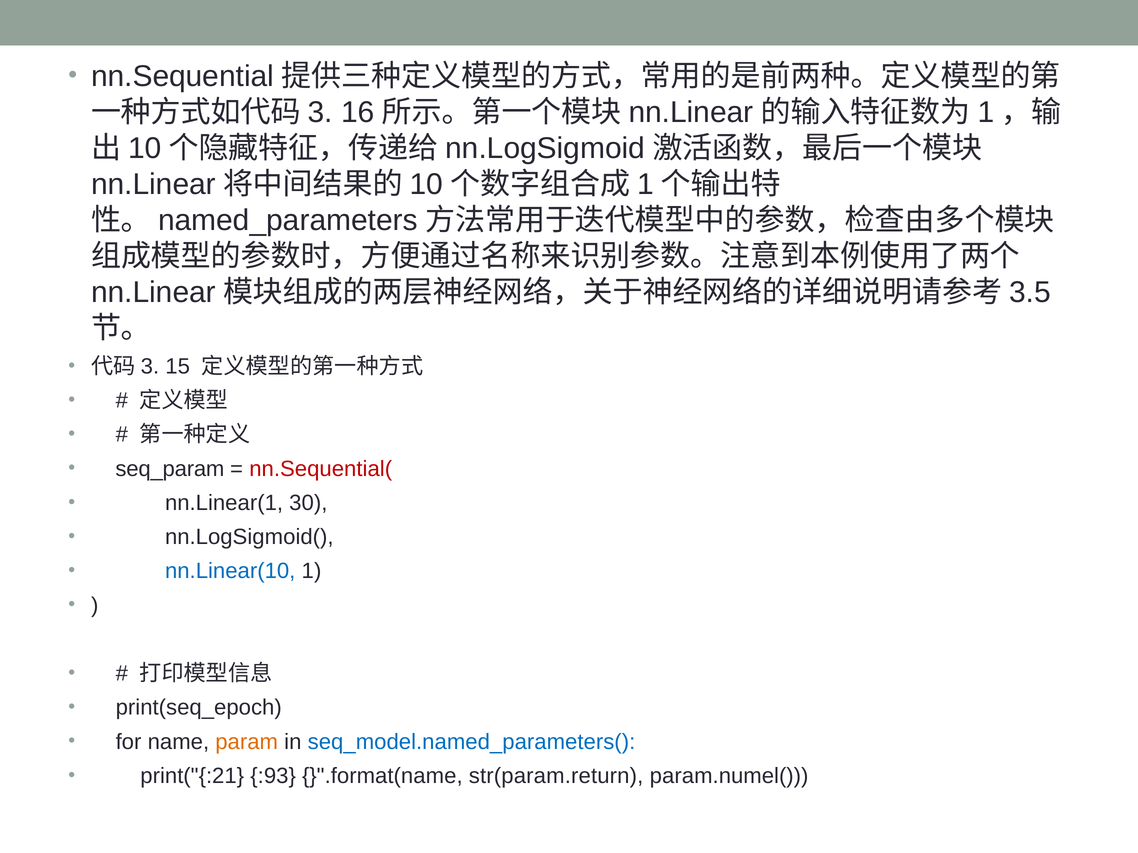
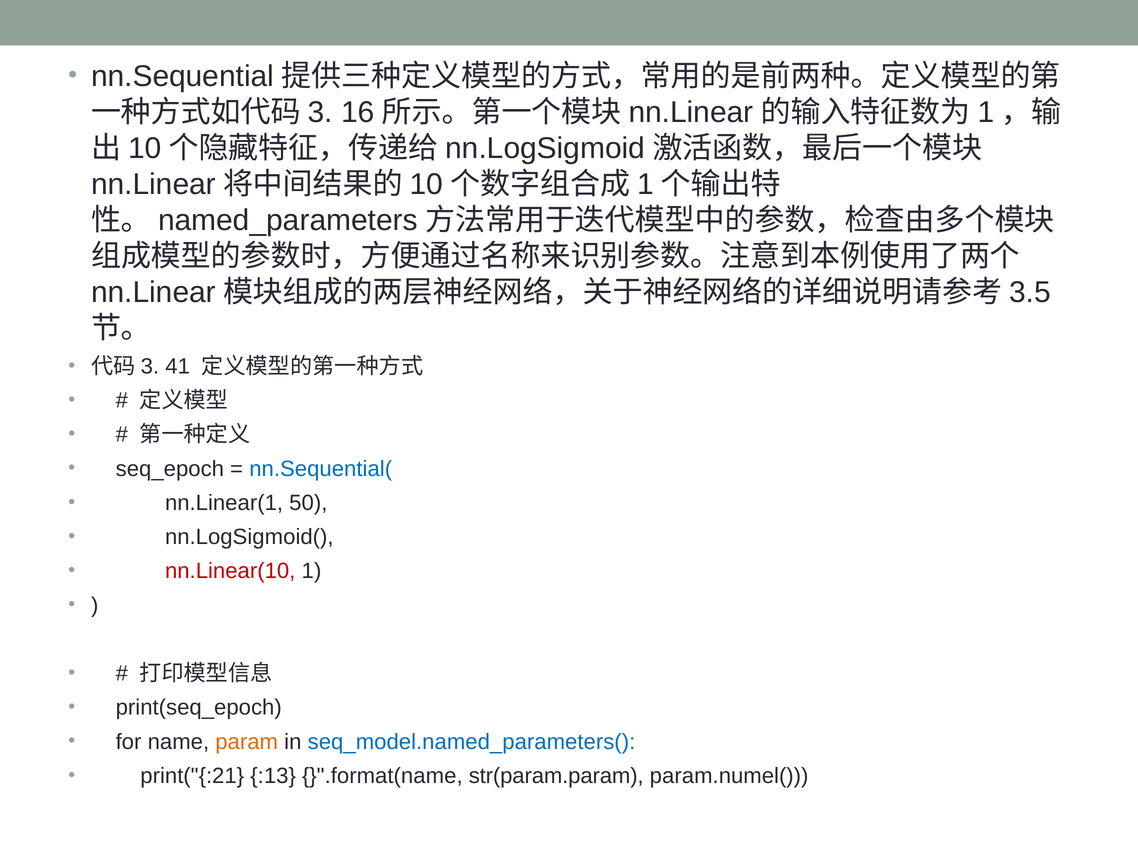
15: 15 -> 41 (178, 367)
seq_param: seq_param -> seq_epoch (170, 469)
nn.Sequential( colour: red -> blue (321, 469)
30: 30 -> 50 (308, 503)
nn.Linear(10 colour: blue -> red (230, 571)
:93: :93 -> :13 (273, 776)
str(param.return: str(param.return -> str(param.param (556, 776)
